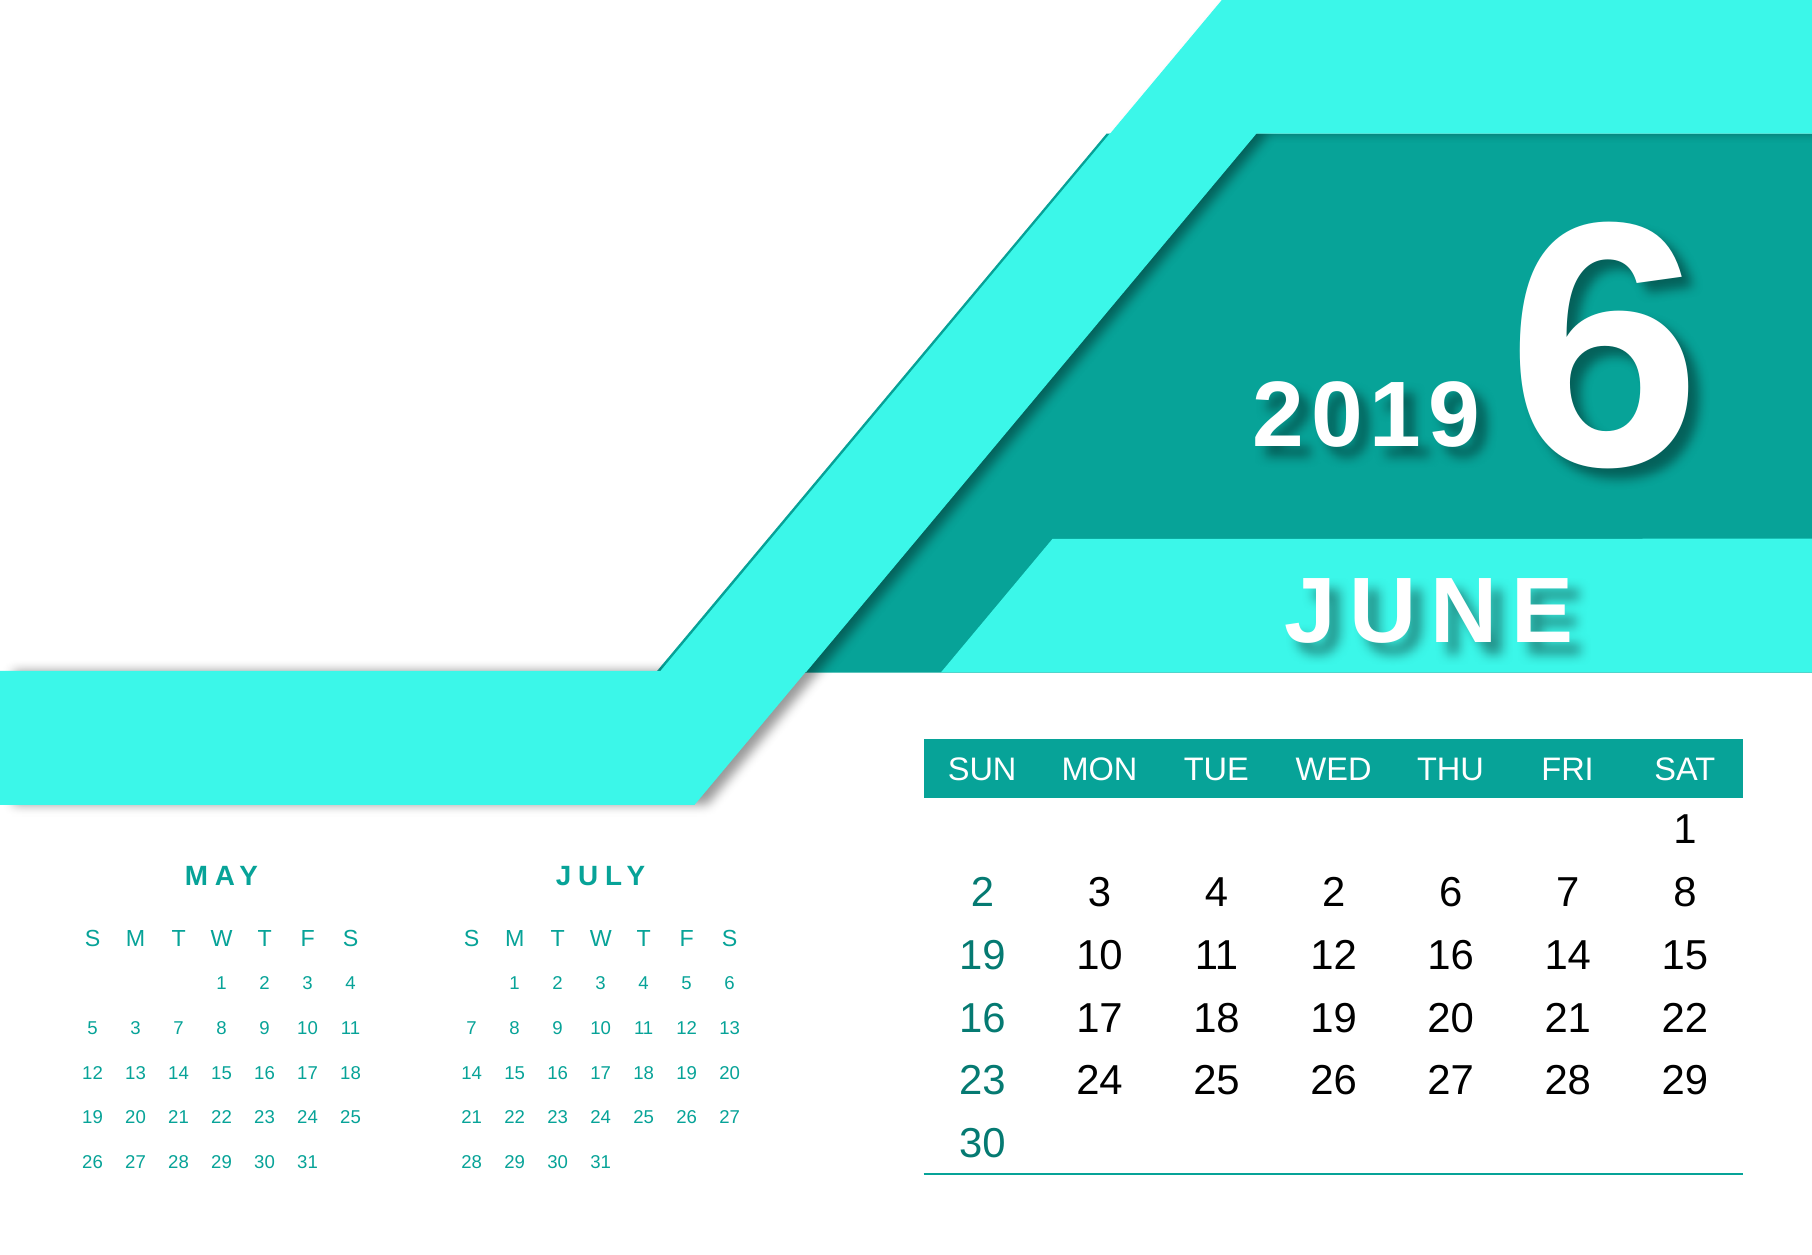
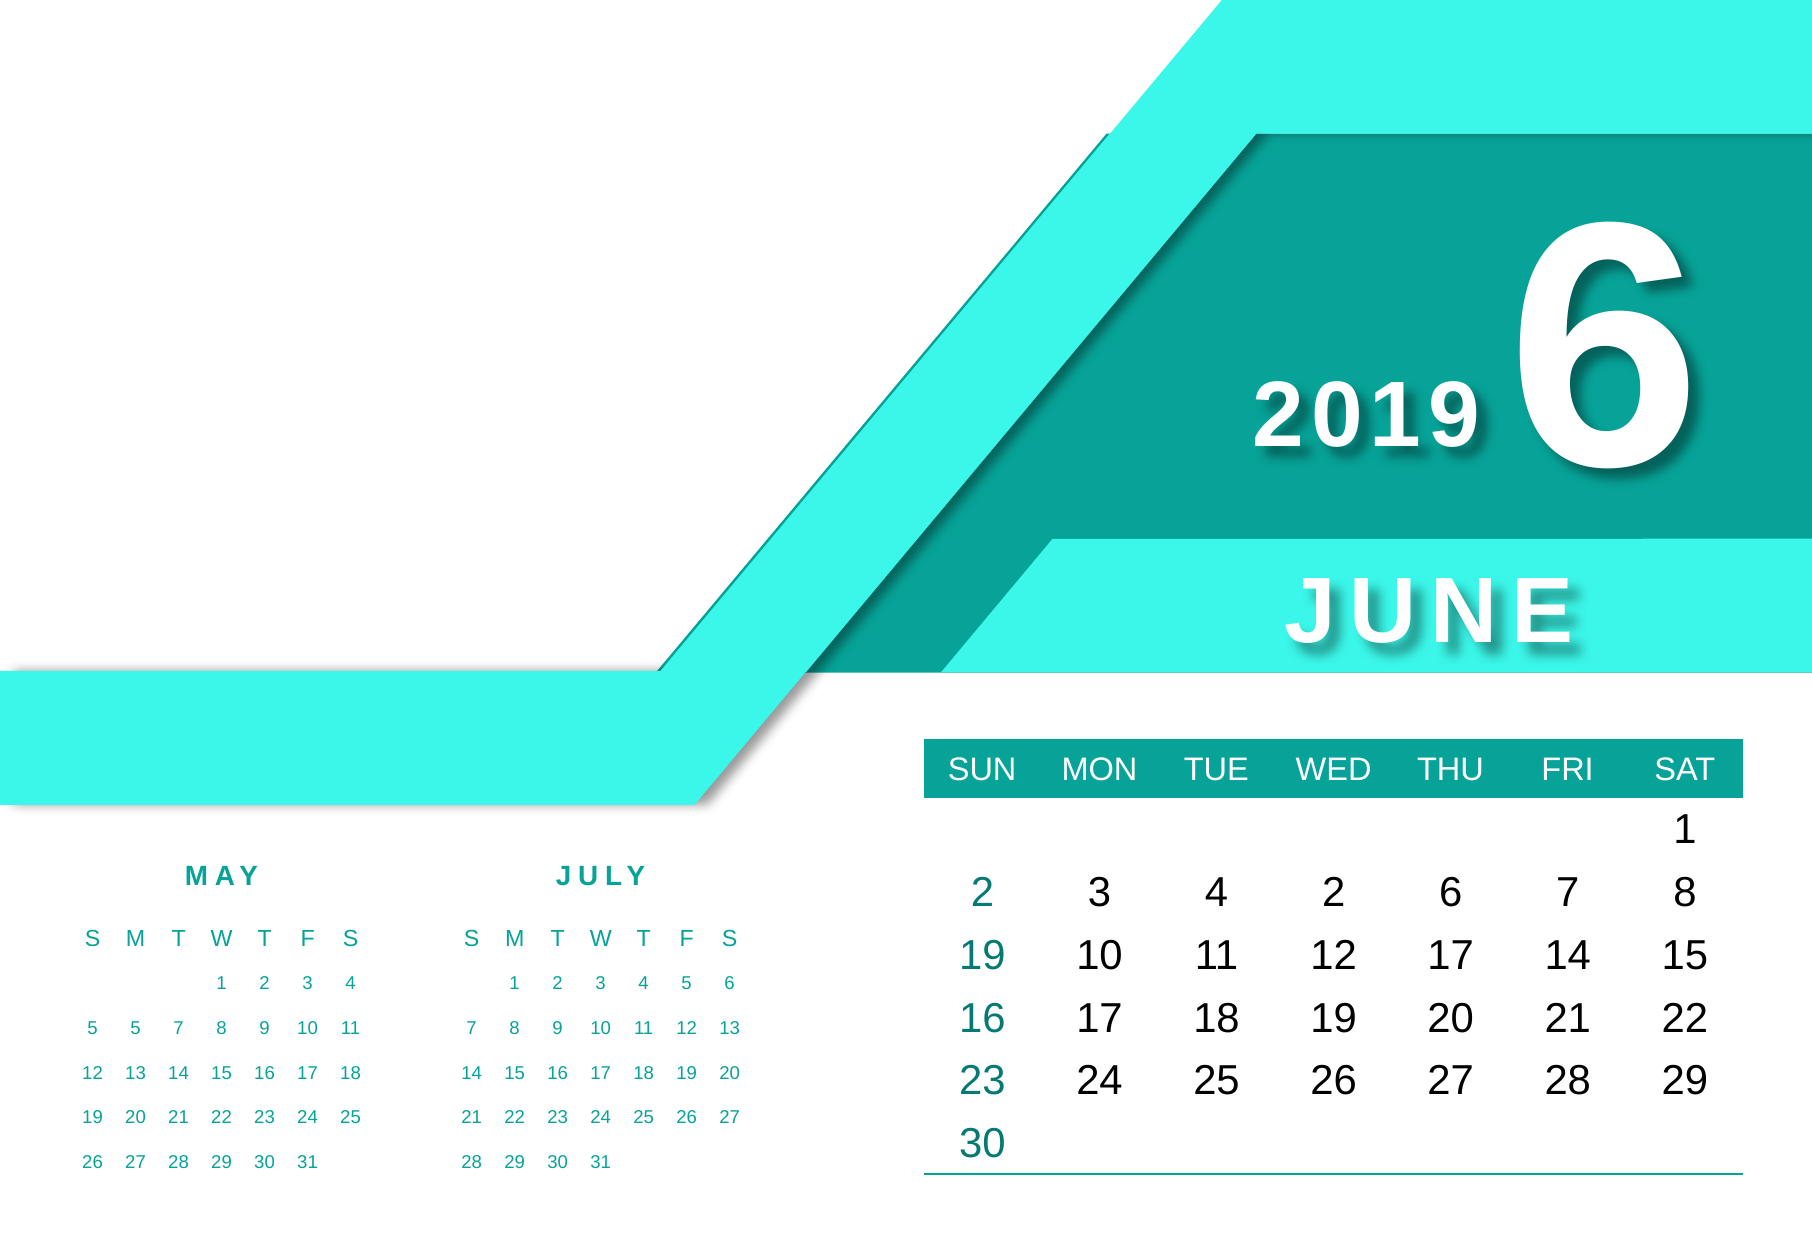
12 16: 16 -> 17 (1451, 955)
5 3: 3 -> 5 (136, 1028)
